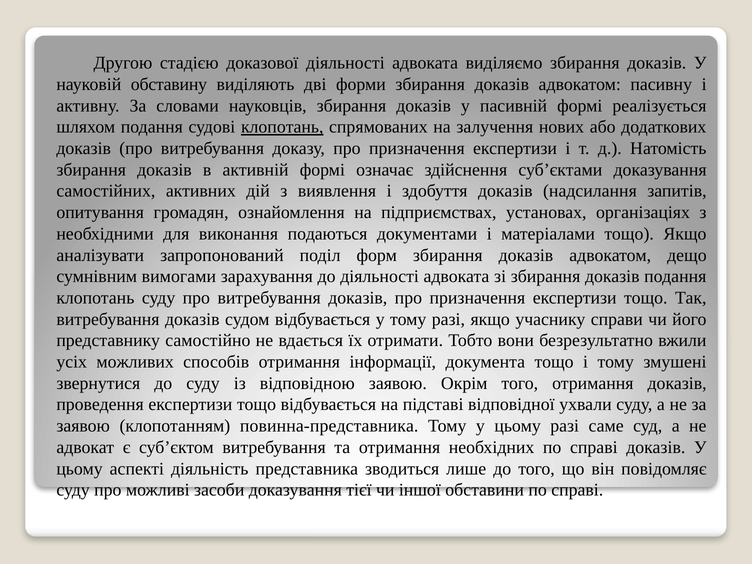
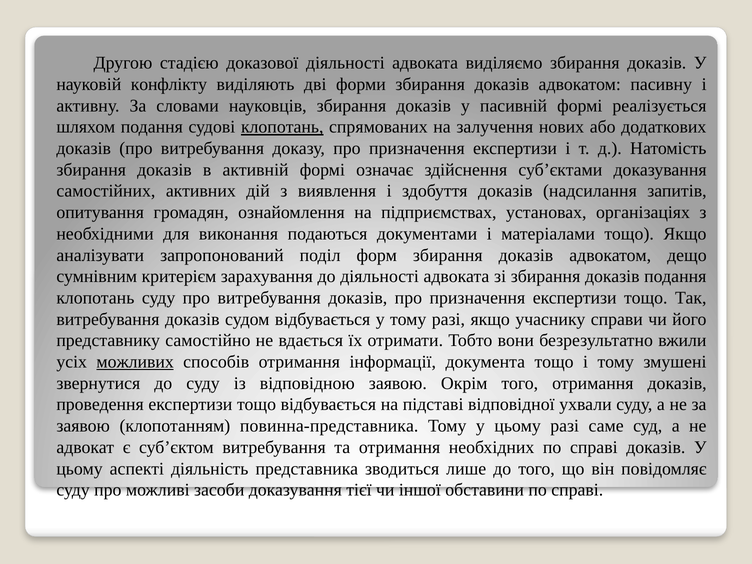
обставину: обставину -> конфлікту (169, 84)
вимогами: вимогами -> критерієм (179, 277)
можливих underline: none -> present (135, 362)
